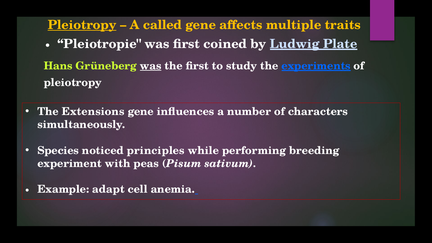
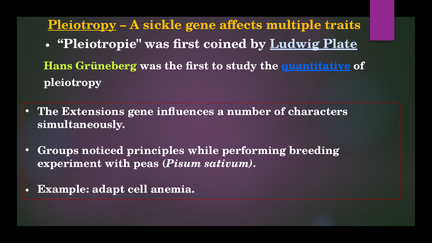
called: called -> sickle (162, 25)
was underline: present -> none (151, 66)
experiments: experiments -> quantitative (316, 66)
Species: Species -> Groups (58, 151)
